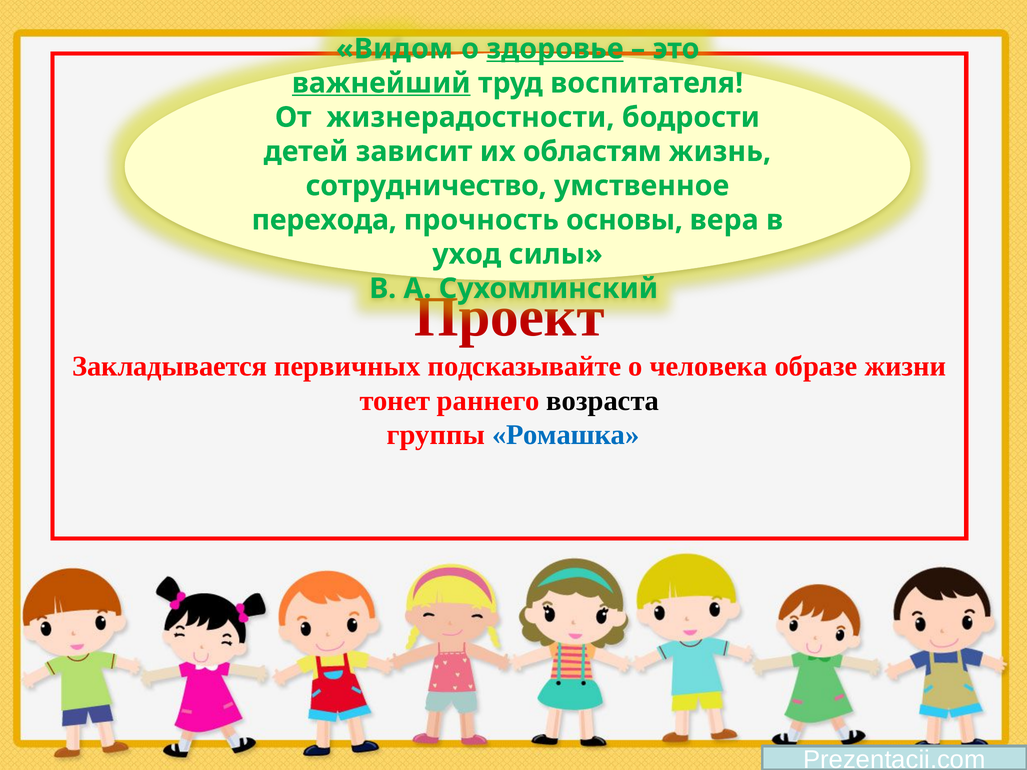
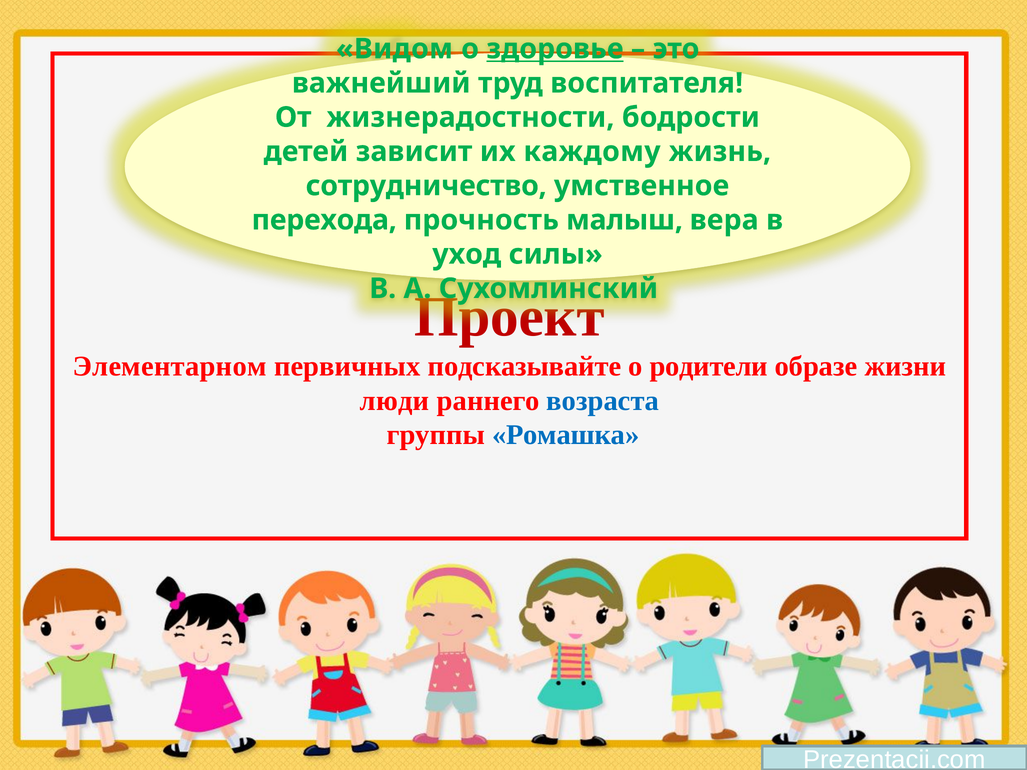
важнейший underline: present -> none (381, 83)
областям: областям -> каждому (592, 152)
основы: основы -> малыш (624, 220)
Закладывается: Закладывается -> Элементарном (170, 367)
человека: человека -> родители (709, 367)
тонет: тонет -> люди (395, 401)
возраста colour: black -> blue (603, 401)
